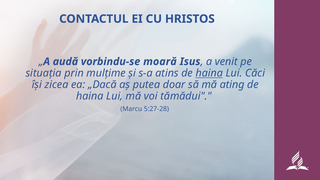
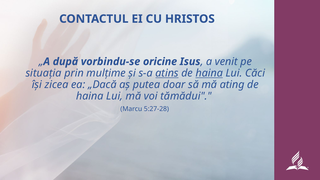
audă: audă -> după (65, 62)
moară: moară -> oricine (160, 62)
atins underline: none -> present (167, 73)
